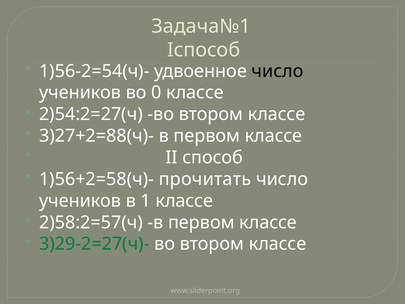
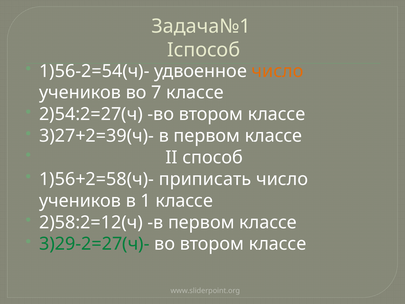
число colour: black -> orange (278, 71)
0: 0 -> 7 (156, 93)
3)27+2=88(ч)-: 3)27+2=88(ч)- -> 3)27+2=39(ч)- (97, 136)
прочитать: прочитать -> приписать (205, 179)
2)58:2=57(ч: 2)58:2=57(ч -> 2)58:2=12(ч (91, 222)
